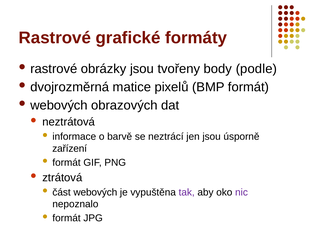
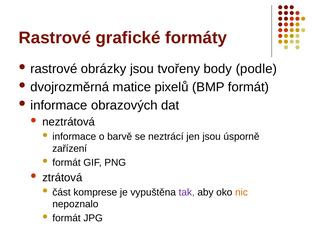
webových: webových -> informace (59, 105)
část webových: webových -> komprese (95, 192)
nic colour: purple -> orange (241, 192)
